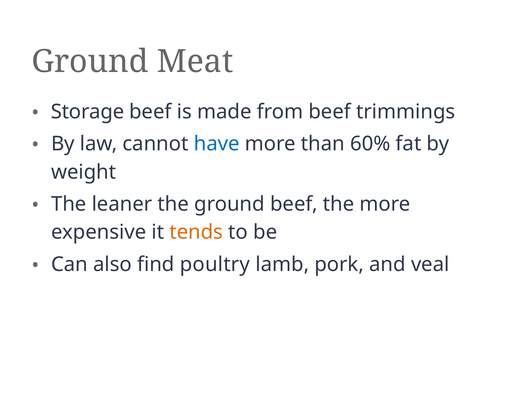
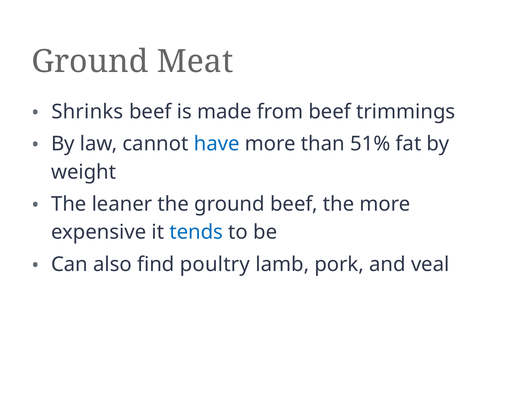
Storage: Storage -> Shrinks (87, 112)
60%: 60% -> 51% (370, 144)
tends colour: orange -> blue (196, 232)
